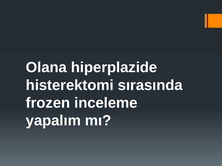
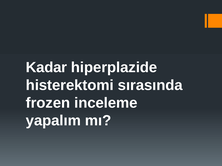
Olana: Olana -> Kadar (46, 68)
